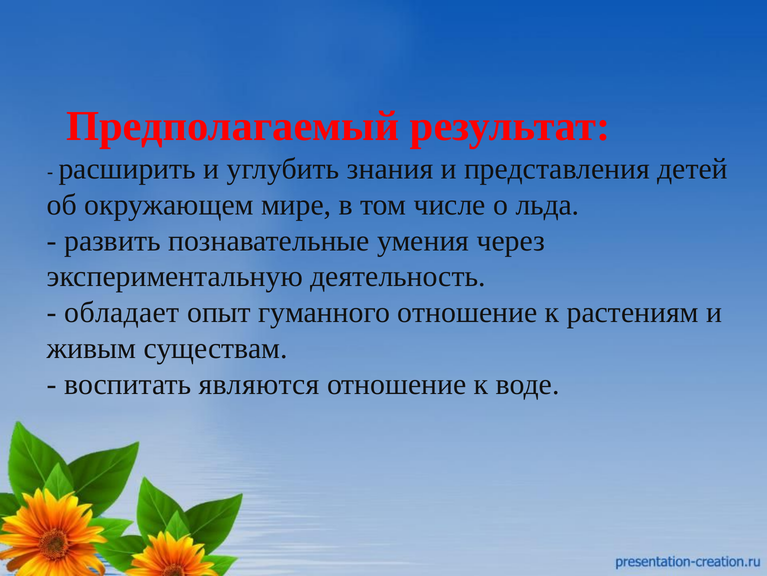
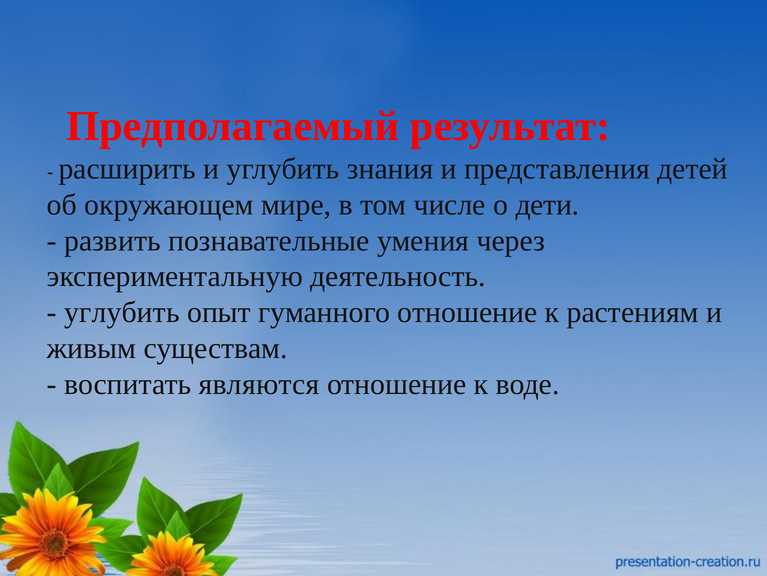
льда: льда -> дети (547, 205)
обладает: обладает -> углубить (122, 312)
